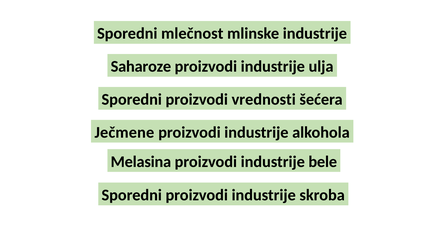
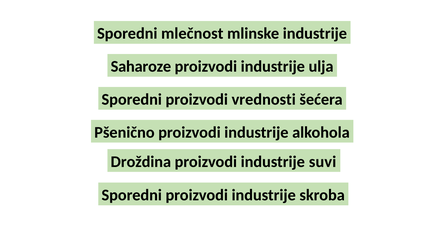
Ječmene: Ječmene -> Pšenično (124, 132)
Melasina: Melasina -> Droždina (141, 162)
bele: bele -> suvi (323, 162)
